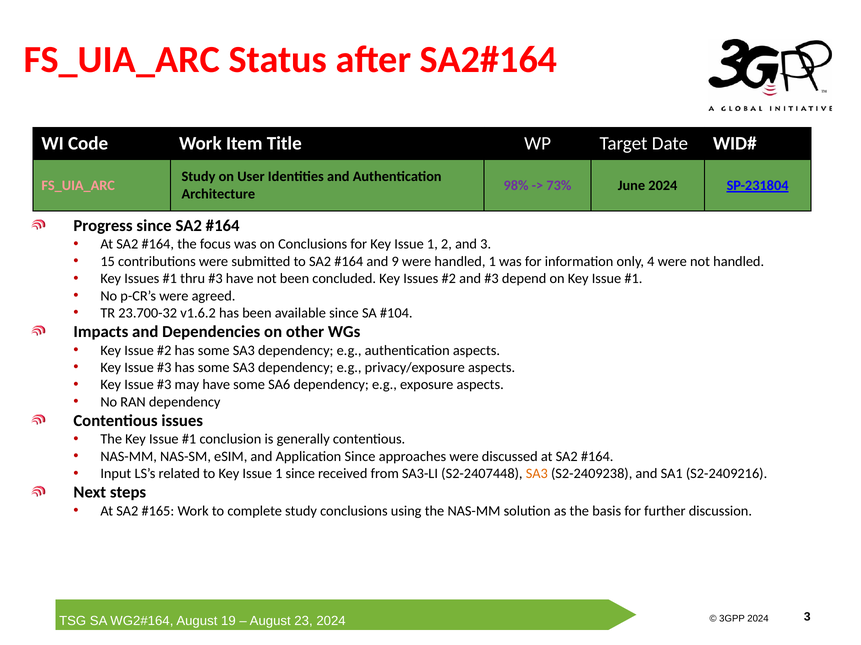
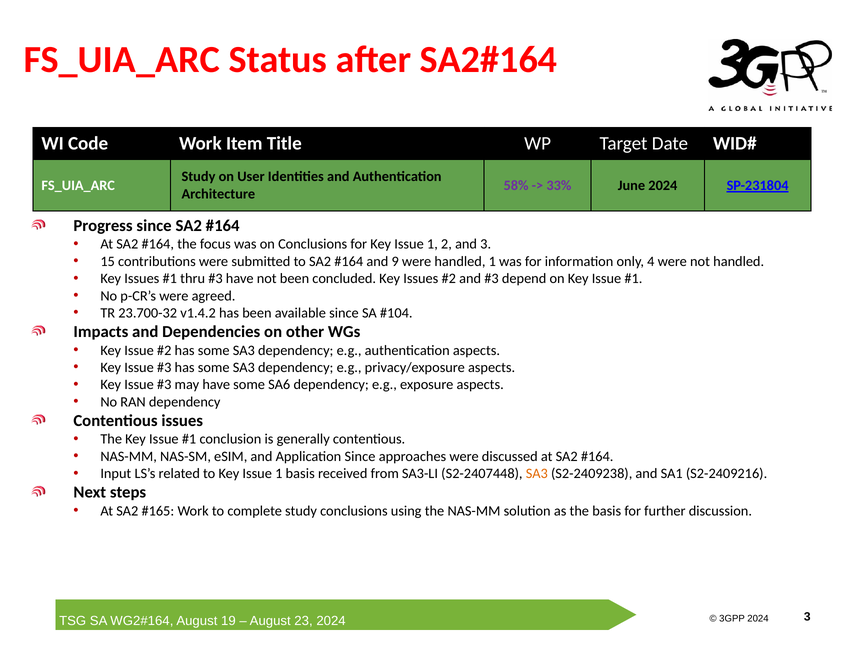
FS_UIA_ARC colour: pink -> white (78, 186)
98%: 98% -> 58% (516, 186)
73%: 73% -> 33% (559, 186)
v1.6.2: v1.6.2 -> v1.4.2 (198, 313)
1 since: since -> basis (300, 474)
